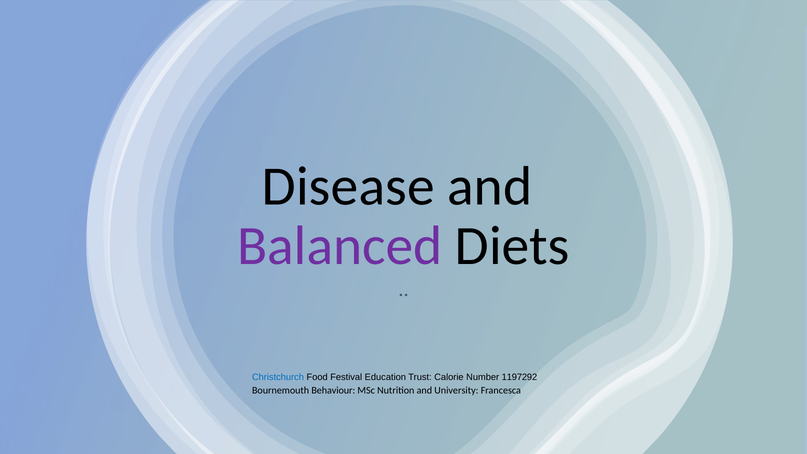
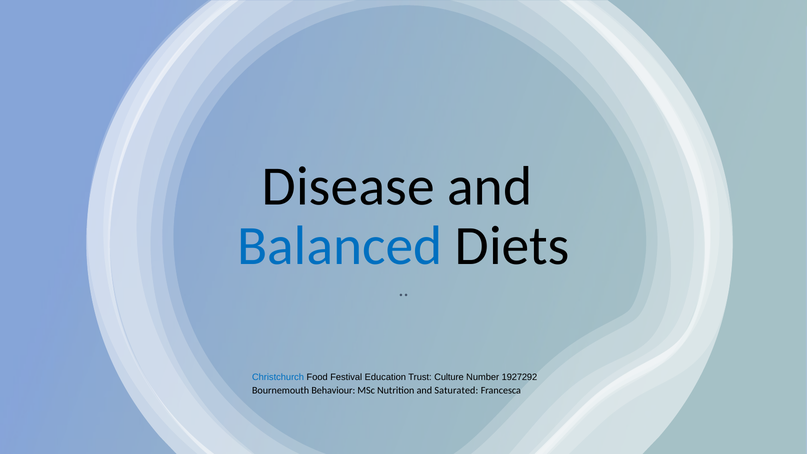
Balanced colour: purple -> blue (340, 246)
Calorie: Calorie -> Culture (449, 377)
1197292: 1197292 -> 1927292 (519, 377)
University: University -> Saturated (456, 391)
